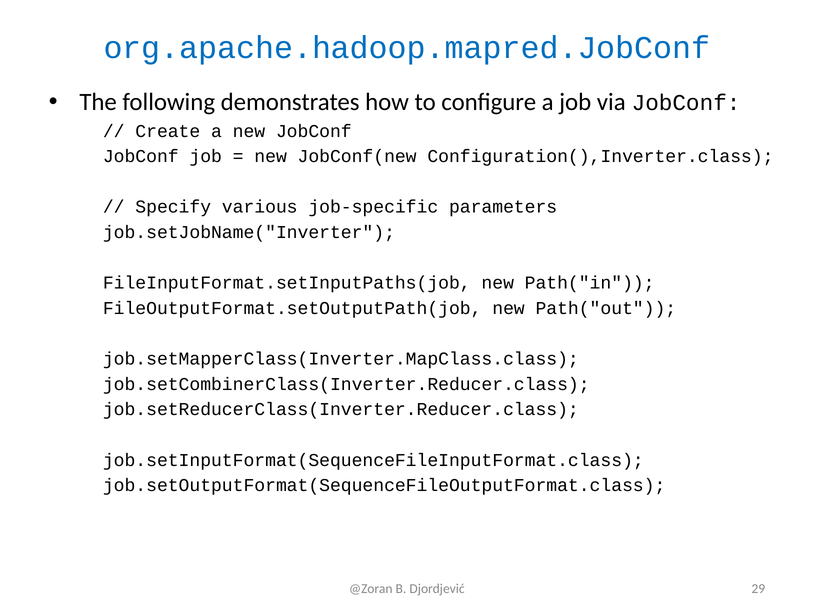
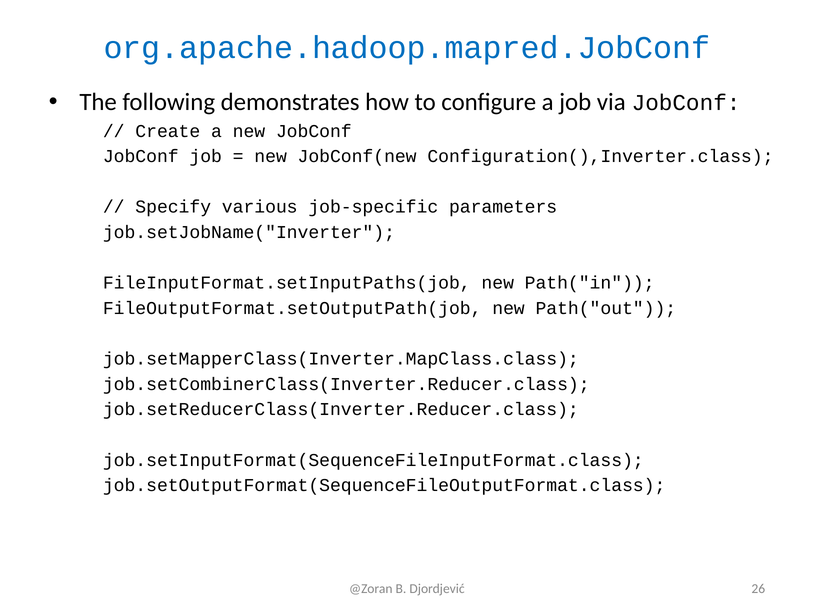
29: 29 -> 26 (758, 588)
